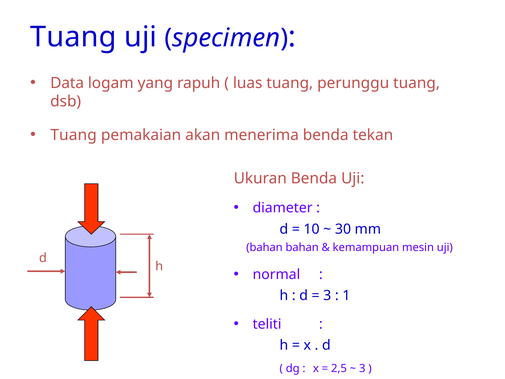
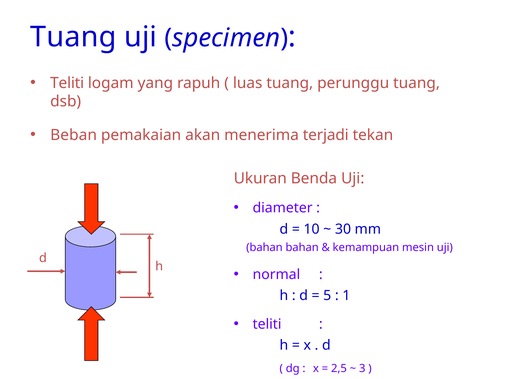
Data: Data -> Teliti (67, 83)
Tuang: Tuang -> Beban (74, 135)
menerima benda: benda -> terjadi (326, 135)
3: 3 -> 5 (327, 295)
